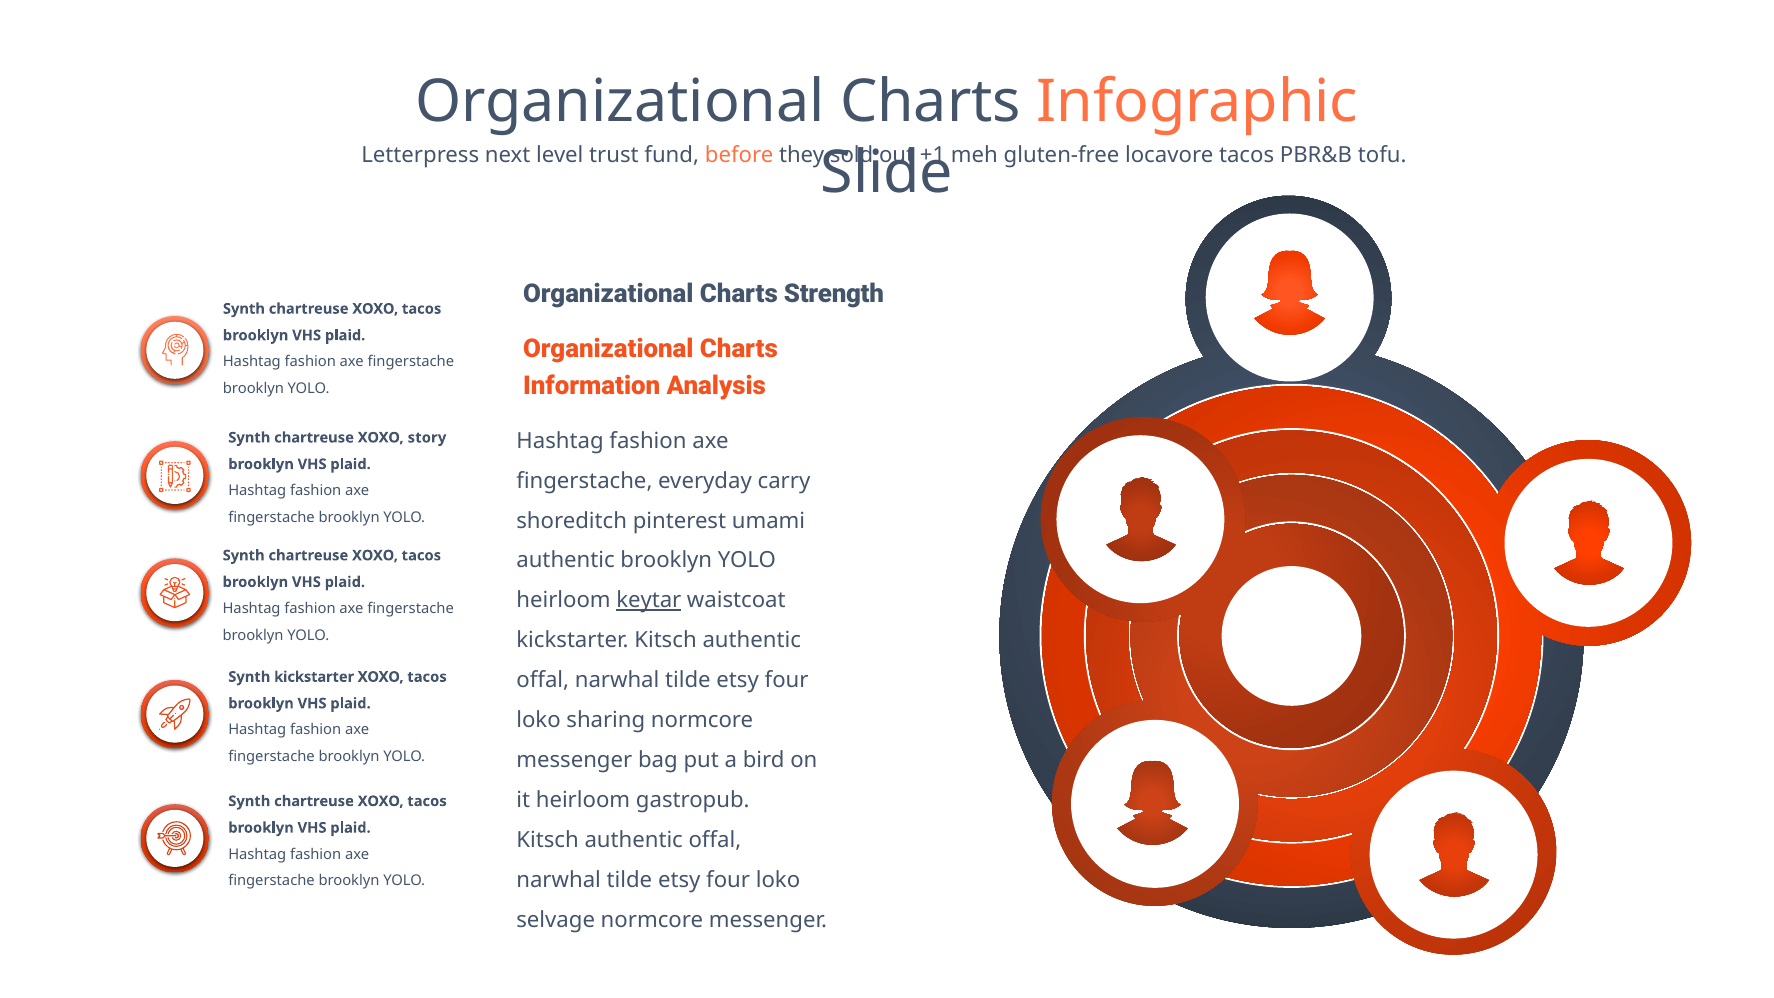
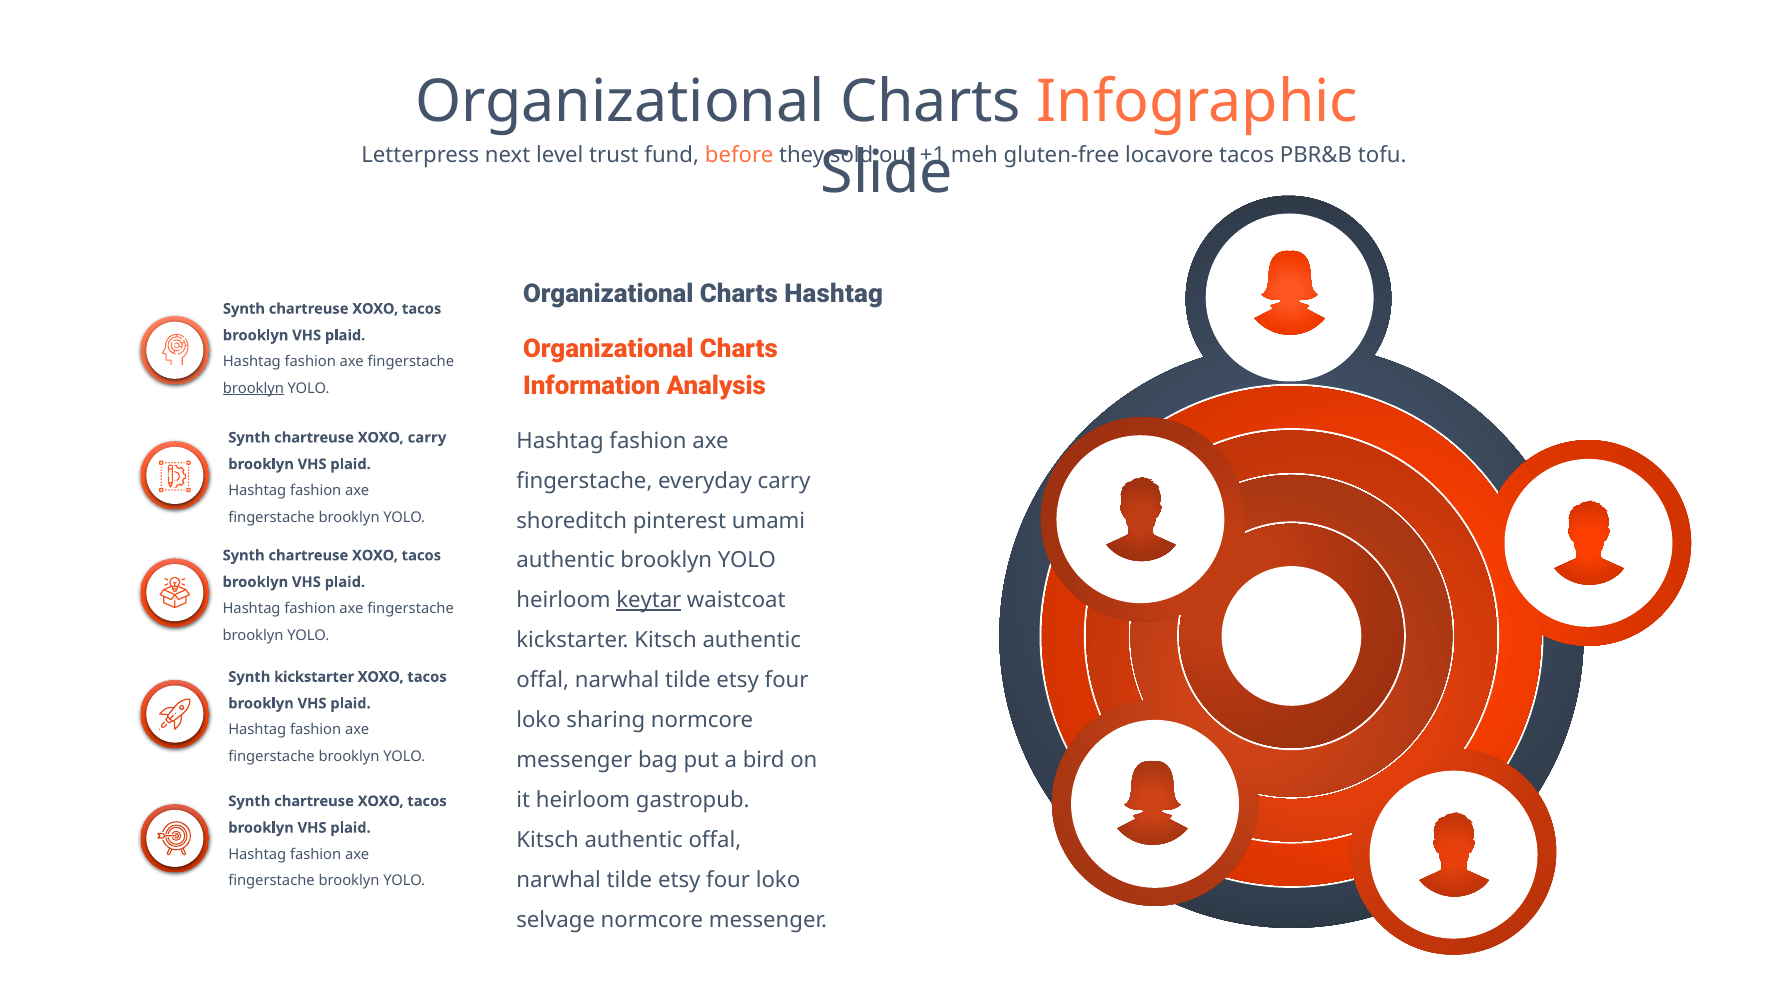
Charts Strength: Strength -> Hashtag (834, 294)
brooklyn underline: none -> present (253, 388)
XOXO story: story -> carry (427, 438)
